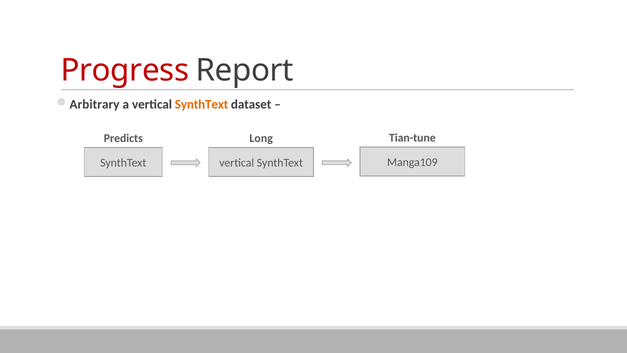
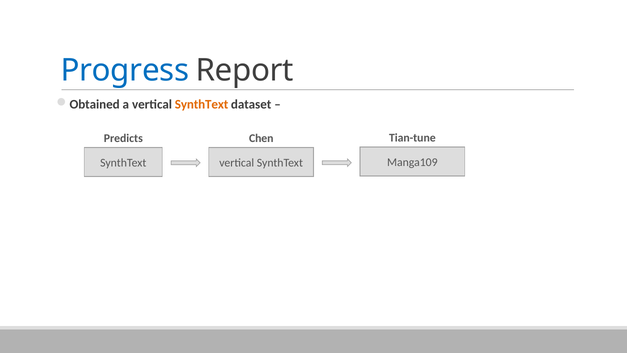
Progress colour: red -> blue (125, 70)
Arbitrary: Arbitrary -> Obtained (95, 104)
Long: Long -> Chen (261, 138)
